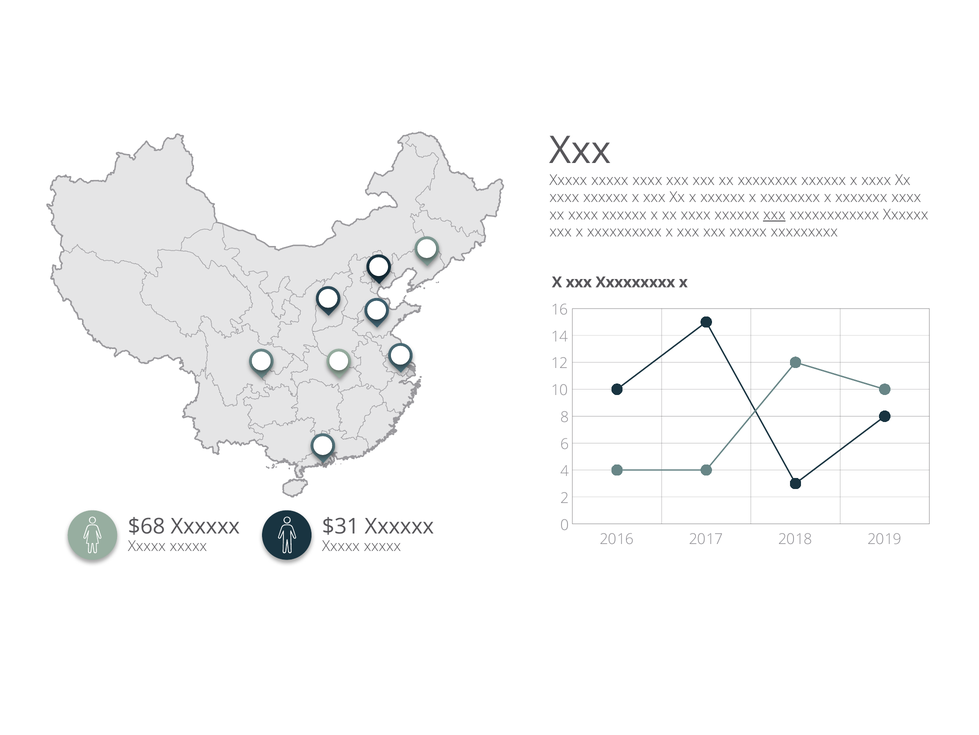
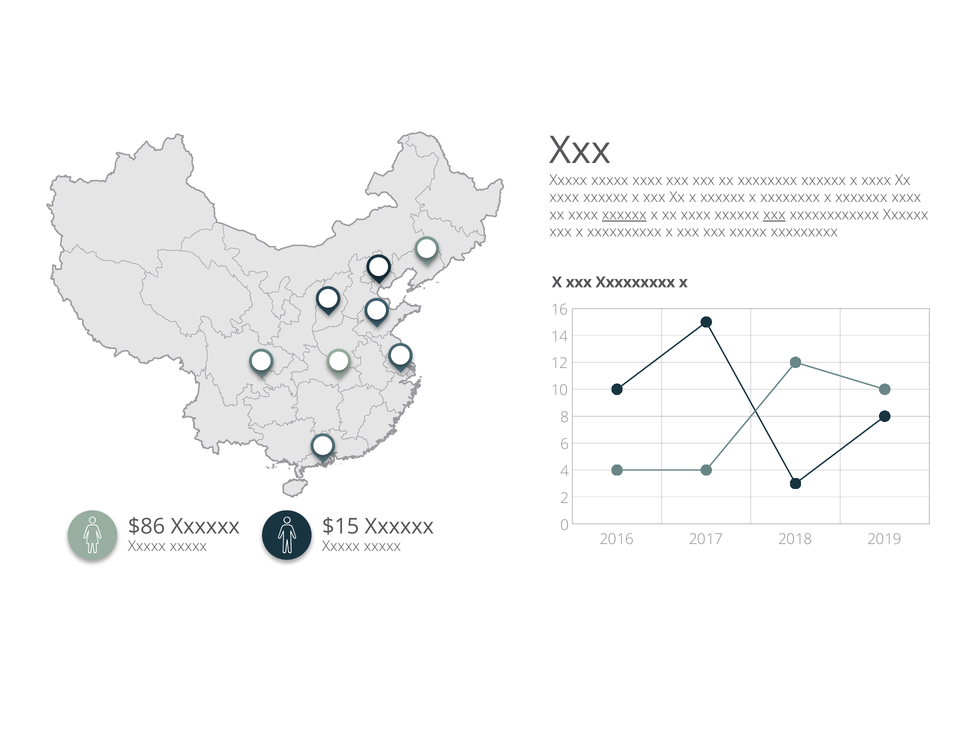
xxxxxx underline: none -> present (624, 214)
$68: $68 -> $86 (147, 526)
$31: $31 -> $15 (341, 526)
